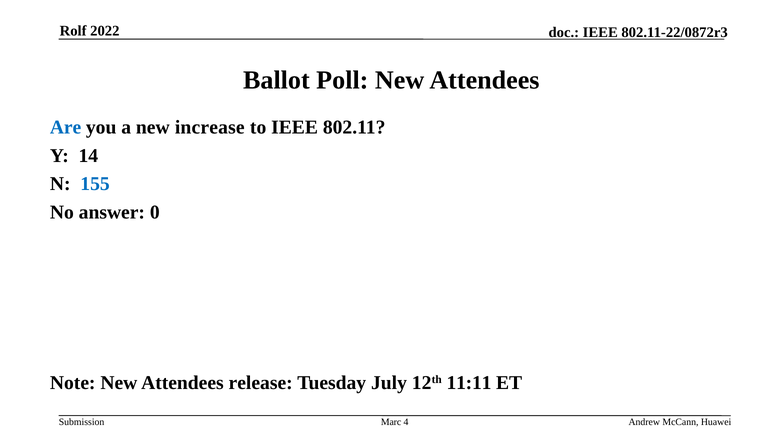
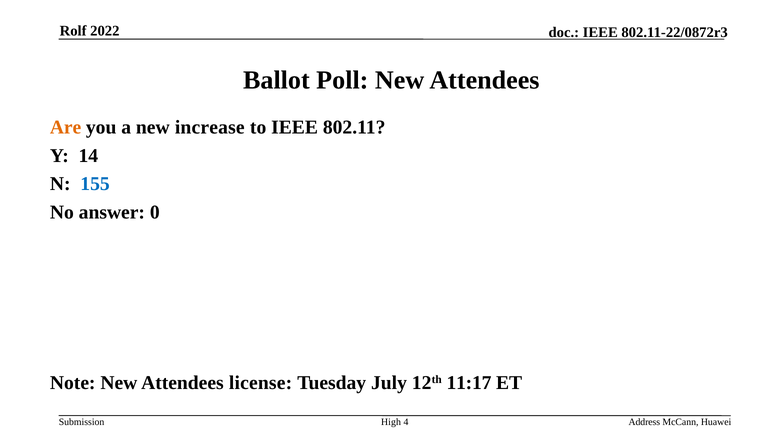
Are colour: blue -> orange (66, 127)
release: release -> license (261, 383)
11:11: 11:11 -> 11:17 (469, 383)
Marc: Marc -> High (391, 422)
Andrew: Andrew -> Address (644, 422)
